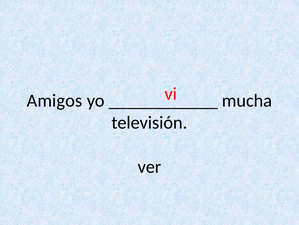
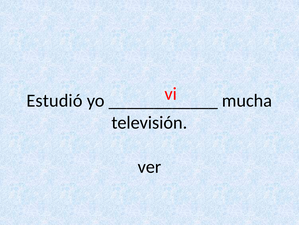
Amigos: Amigos -> Estudió (55, 100)
